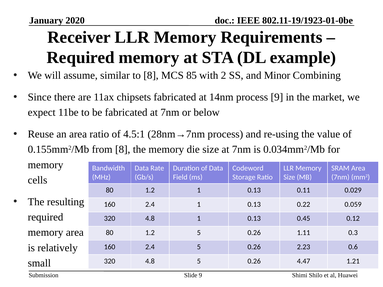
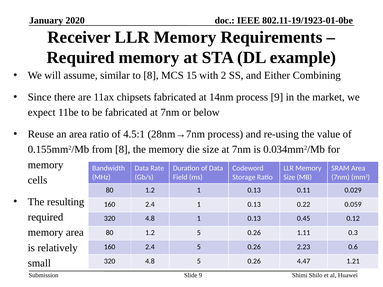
85: 85 -> 15 (192, 75)
Minor: Minor -> Either (277, 75)
